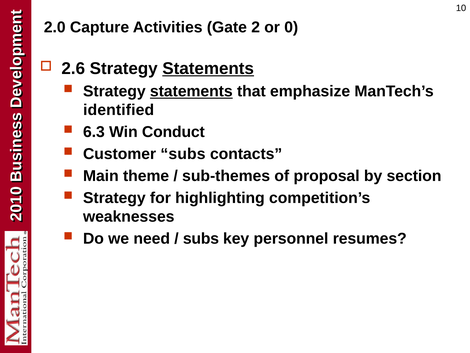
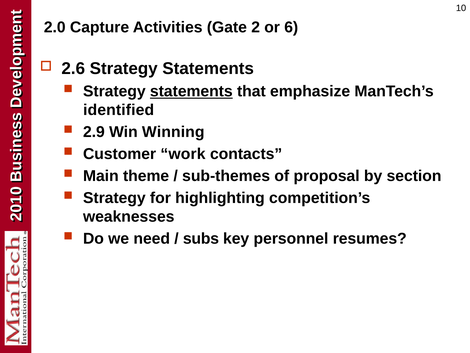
or 0: 0 -> 6 (291, 27)
Statements underline: present -> none (208, 69)
6.3: 6.3 -> 2.9 (94, 132)
Conduct: Conduct -> Winning (173, 132)
Customer subs: subs -> work (183, 154)
